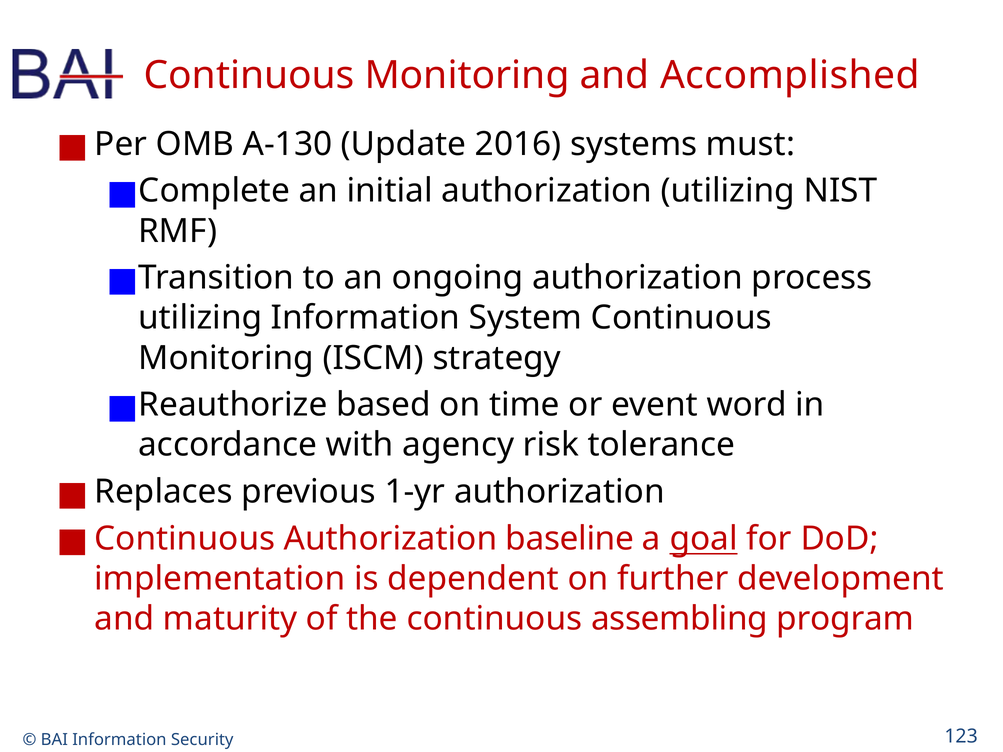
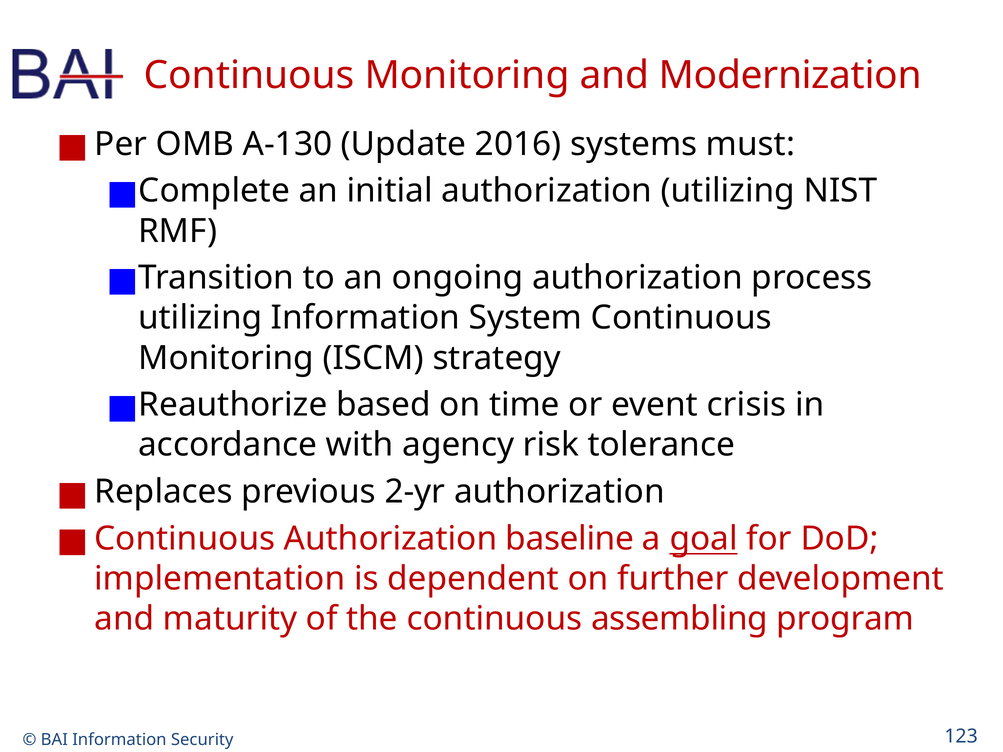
Accomplished: Accomplished -> Modernization (790, 75)
word: word -> crisis (747, 405)
1-yr: 1-yr -> 2-yr (415, 492)
